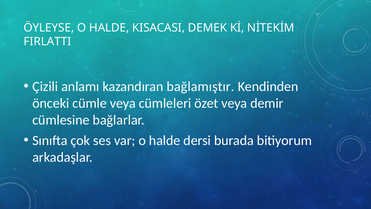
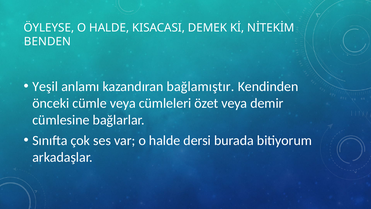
FIRLATTI: FIRLATTI -> BENDEN (47, 42)
Çizili: Çizili -> Yeşil (45, 86)
